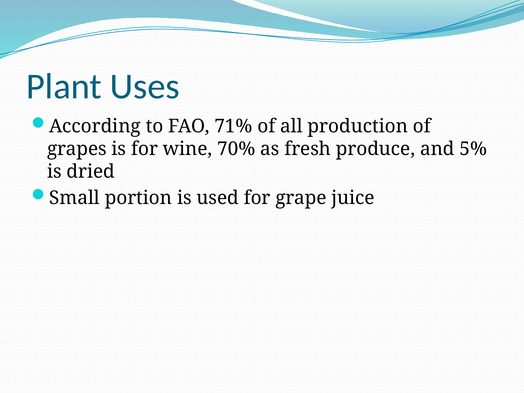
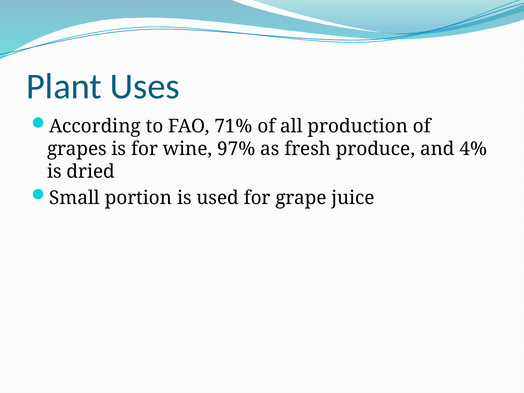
70%: 70% -> 97% (236, 149)
5%: 5% -> 4% (473, 149)
